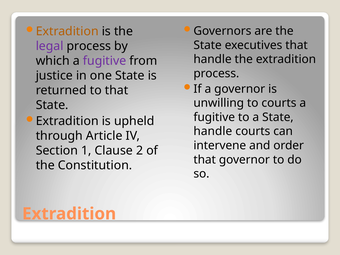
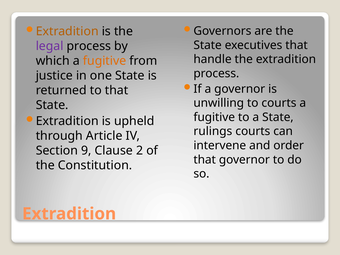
fugitive colour: purple -> orange (105, 61)
handle: handle -> rulings (213, 131)
1: 1 -> 9 (86, 151)
